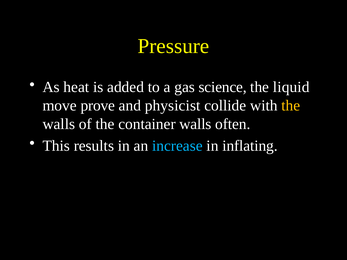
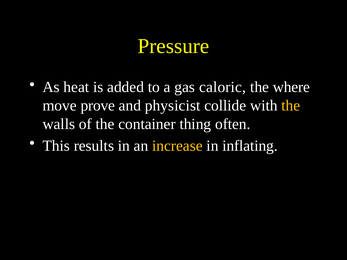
science: science -> caloric (223, 87)
liquid: liquid -> where (291, 87)
container walls: walls -> thing (195, 124)
increase colour: light blue -> yellow (177, 146)
